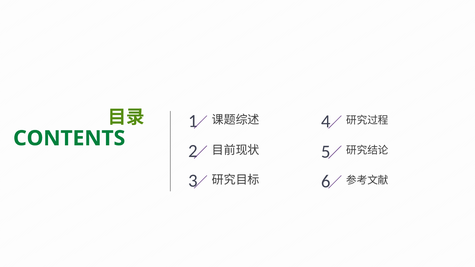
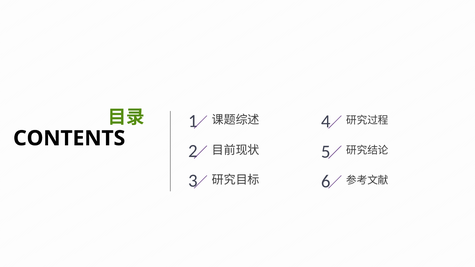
CONTENTS colour: green -> black (69, 138)
